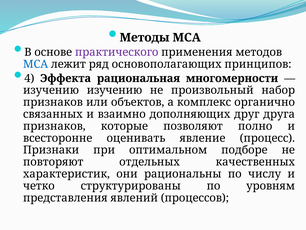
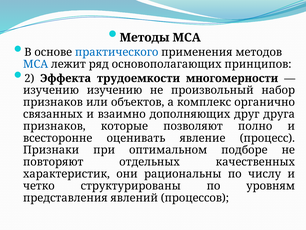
практического colour: purple -> blue (117, 52)
4: 4 -> 2 (29, 78)
рациональная: рациональная -> трудоемкости (138, 78)
